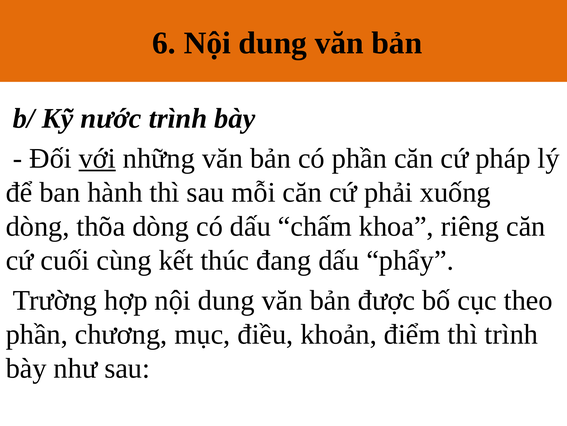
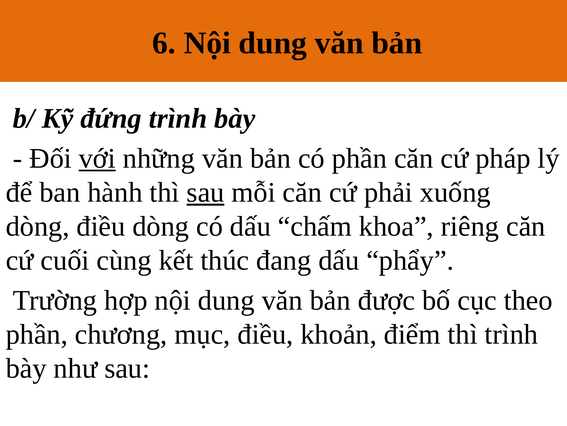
nước: nước -> đứng (111, 118)
sau underline: none -> present (206, 192)
dòng thõa: thõa -> điều (101, 226)
